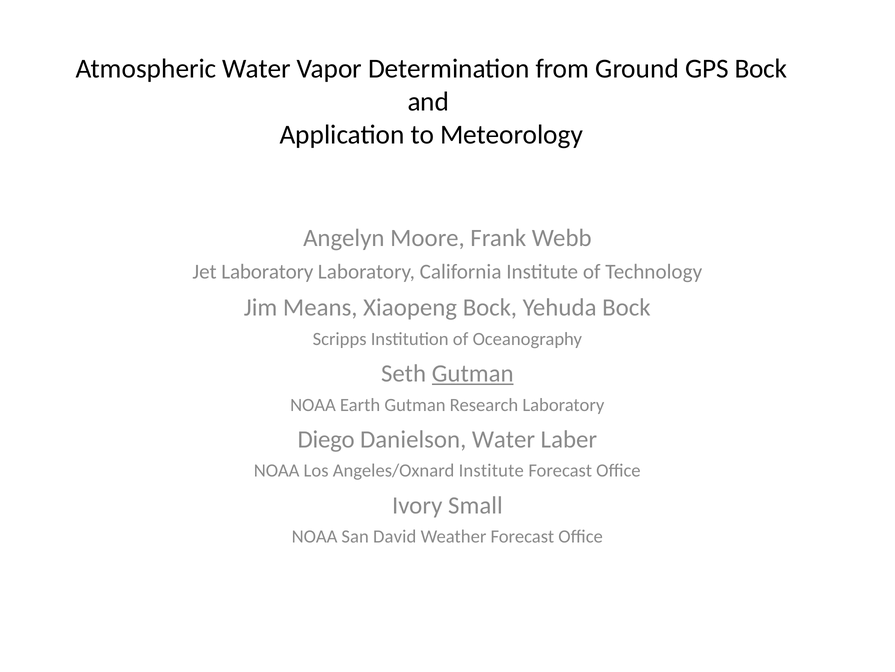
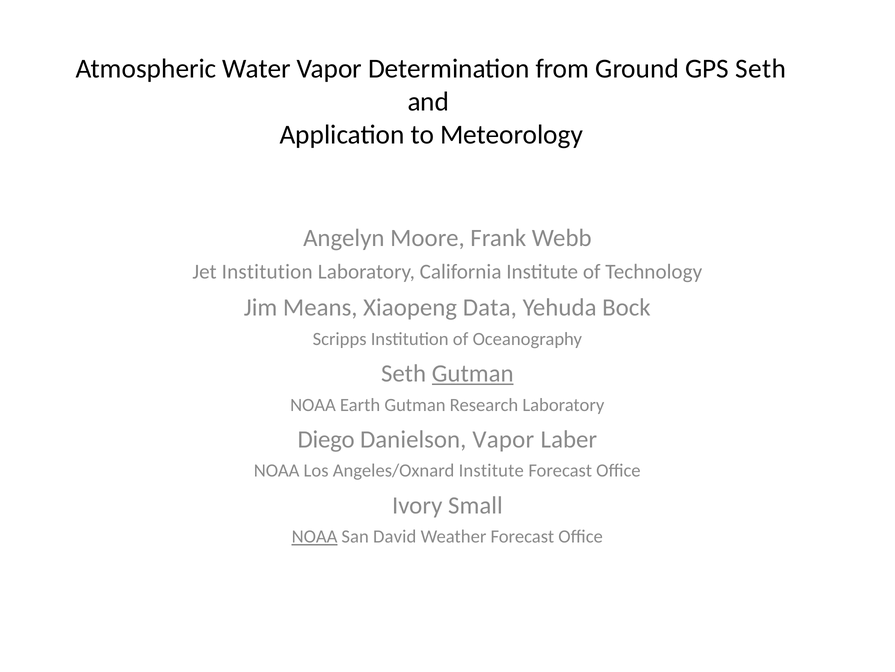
GPS Bock: Bock -> Seth (761, 69)
Jet Laboratory: Laboratory -> Institution (267, 271)
Xiaopeng Bock: Bock -> Data (490, 307)
Danielson Water: Water -> Vapor (503, 439)
NOAA underline: none -> present (315, 536)
